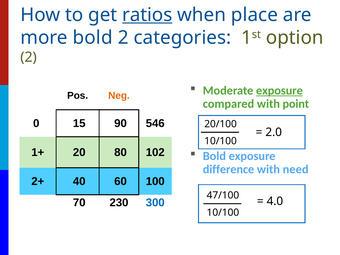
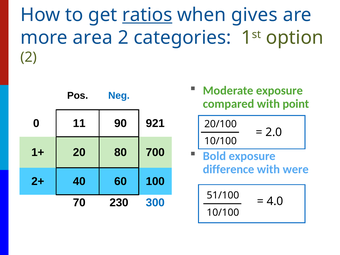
place: place -> gives (254, 15)
more bold: bold -> area (93, 38)
exposure underline: present -> none (279, 91)
Neg colour: orange -> blue (119, 96)
15: 15 -> 11 (79, 123)
546: 546 -> 921 (155, 123)
102: 102 -> 700 (155, 152)
need: need -> were (296, 169)
47/100: 47/100 -> 51/100 (223, 195)
